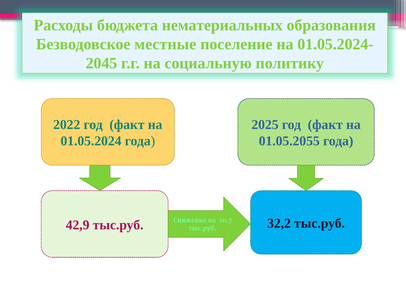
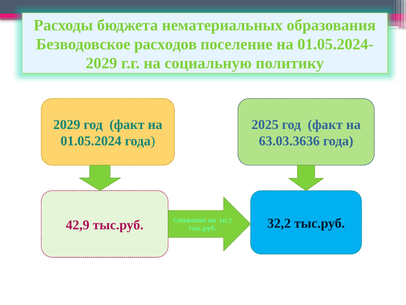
местные: местные -> расходов (166, 44)
2045: 2045 -> 2029 (101, 63)
2022: 2022 -> 2029 (67, 124)
01.05.2055: 01.05.2055 -> 63.03.3636 (289, 141)
